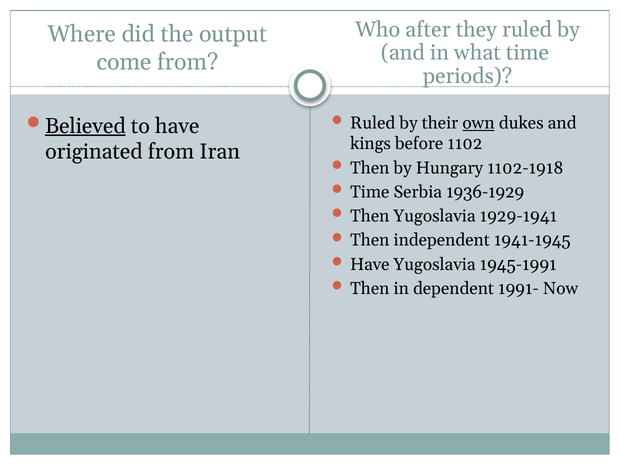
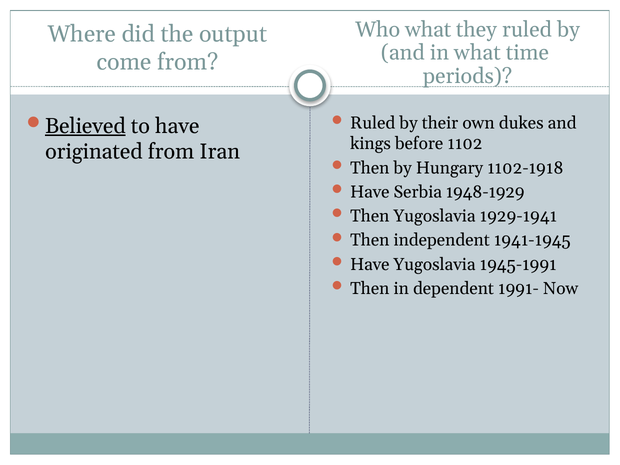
Who after: after -> what (428, 29)
own underline: present -> none (479, 123)
Time: Time -> Have (370, 192)
1936-1929: 1936-1929 -> 1948-1929 (485, 192)
